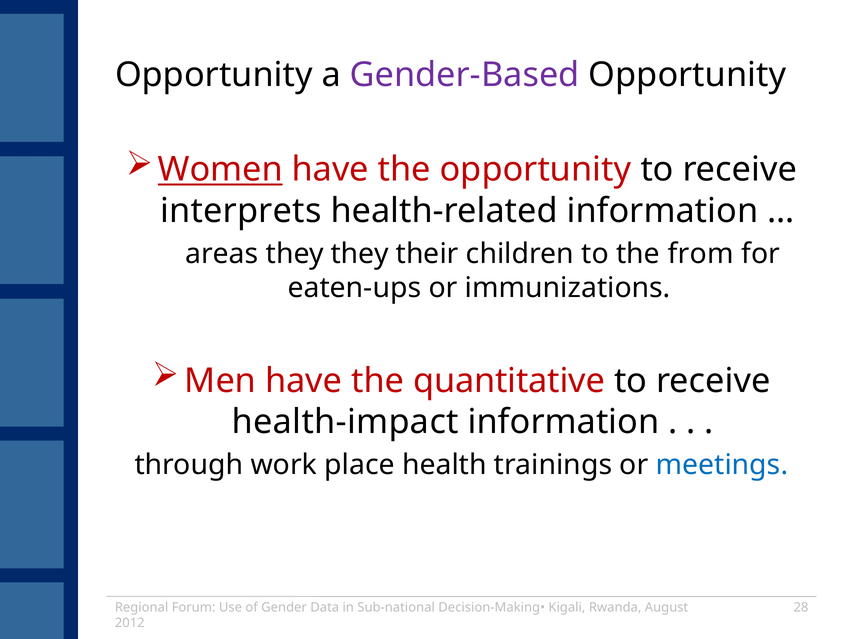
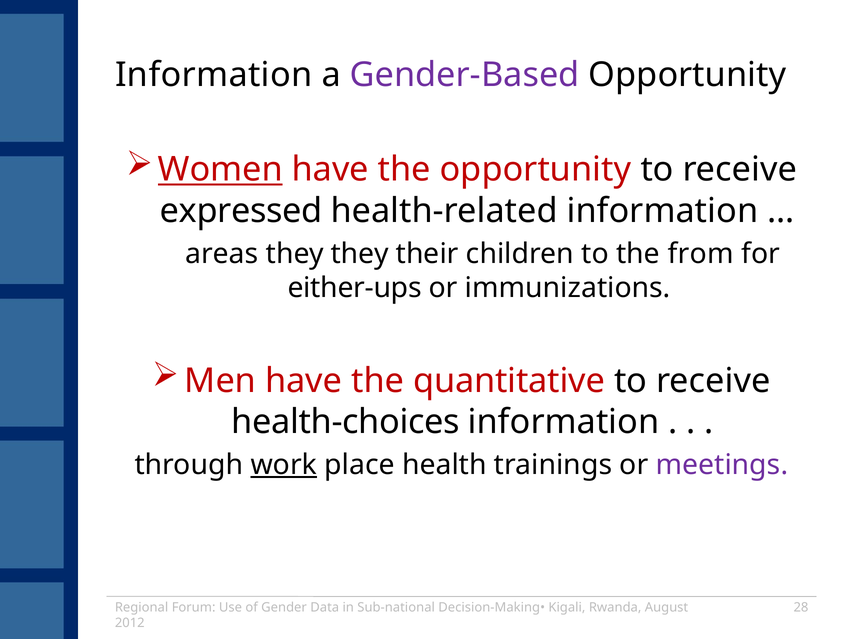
Opportunity: Opportunity -> Information (214, 75)
interprets: interprets -> expressed (241, 211)
eaten-ups: eaten-ups -> either-ups (355, 288)
health-impact: health-impact -> health-choices (346, 422)
work underline: none -> present (284, 465)
meetings colour: blue -> purple (722, 465)
